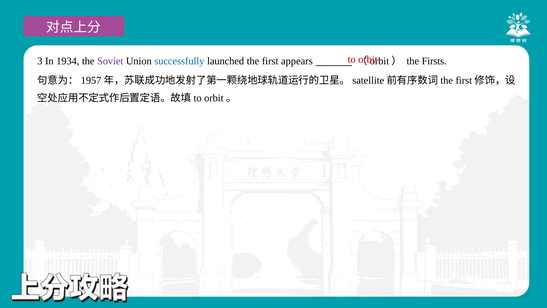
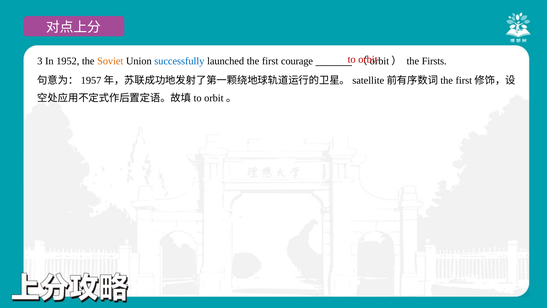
1934: 1934 -> 1952 (68, 61)
Soviet colour: purple -> orange (110, 61)
appears: appears -> courage (297, 61)
